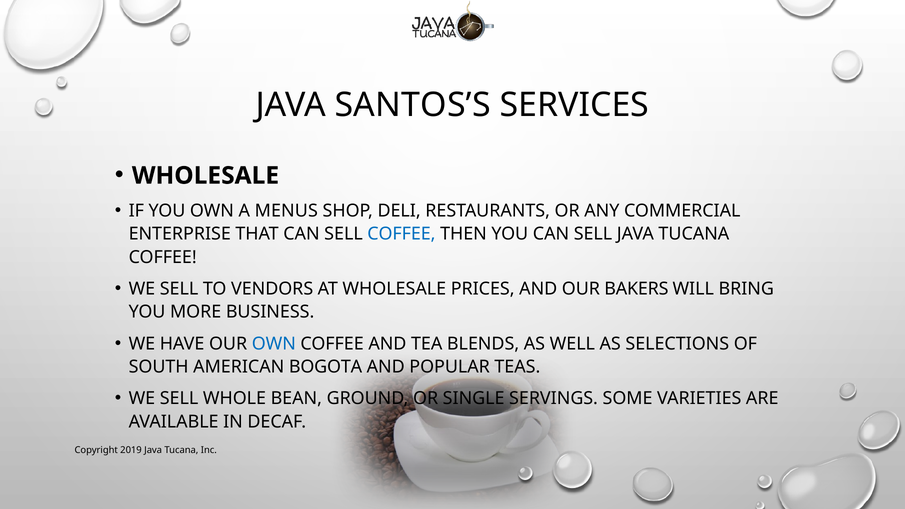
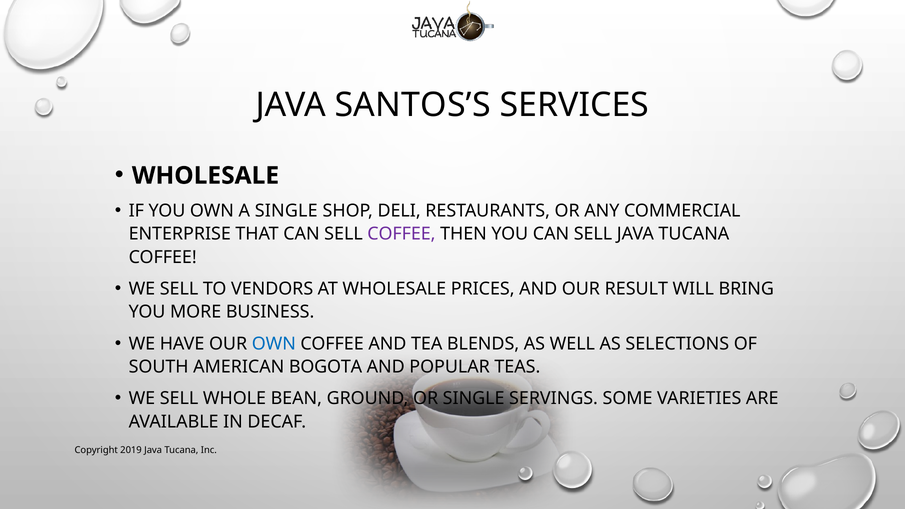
A MENUS: MENUS -> SINGLE (286, 211)
COFFEE colour: blue -> purple (401, 234)
BAKERS: BAKERS -> RESULT (636, 289)
